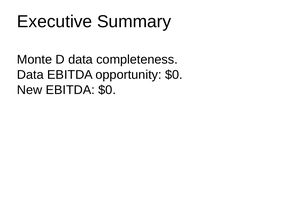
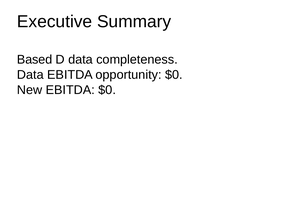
Monte: Monte -> Based (35, 60)
